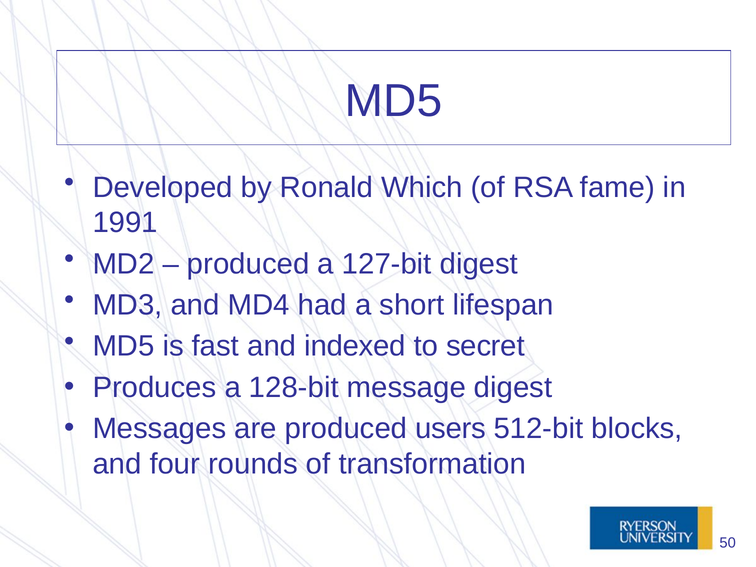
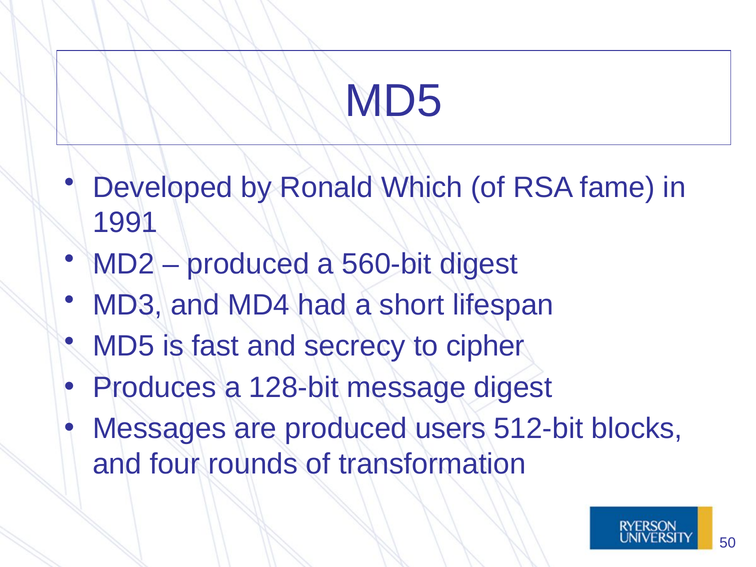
127-bit: 127-bit -> 560-bit (387, 264)
indexed: indexed -> secrecy (355, 346)
secret: secret -> cipher (485, 346)
